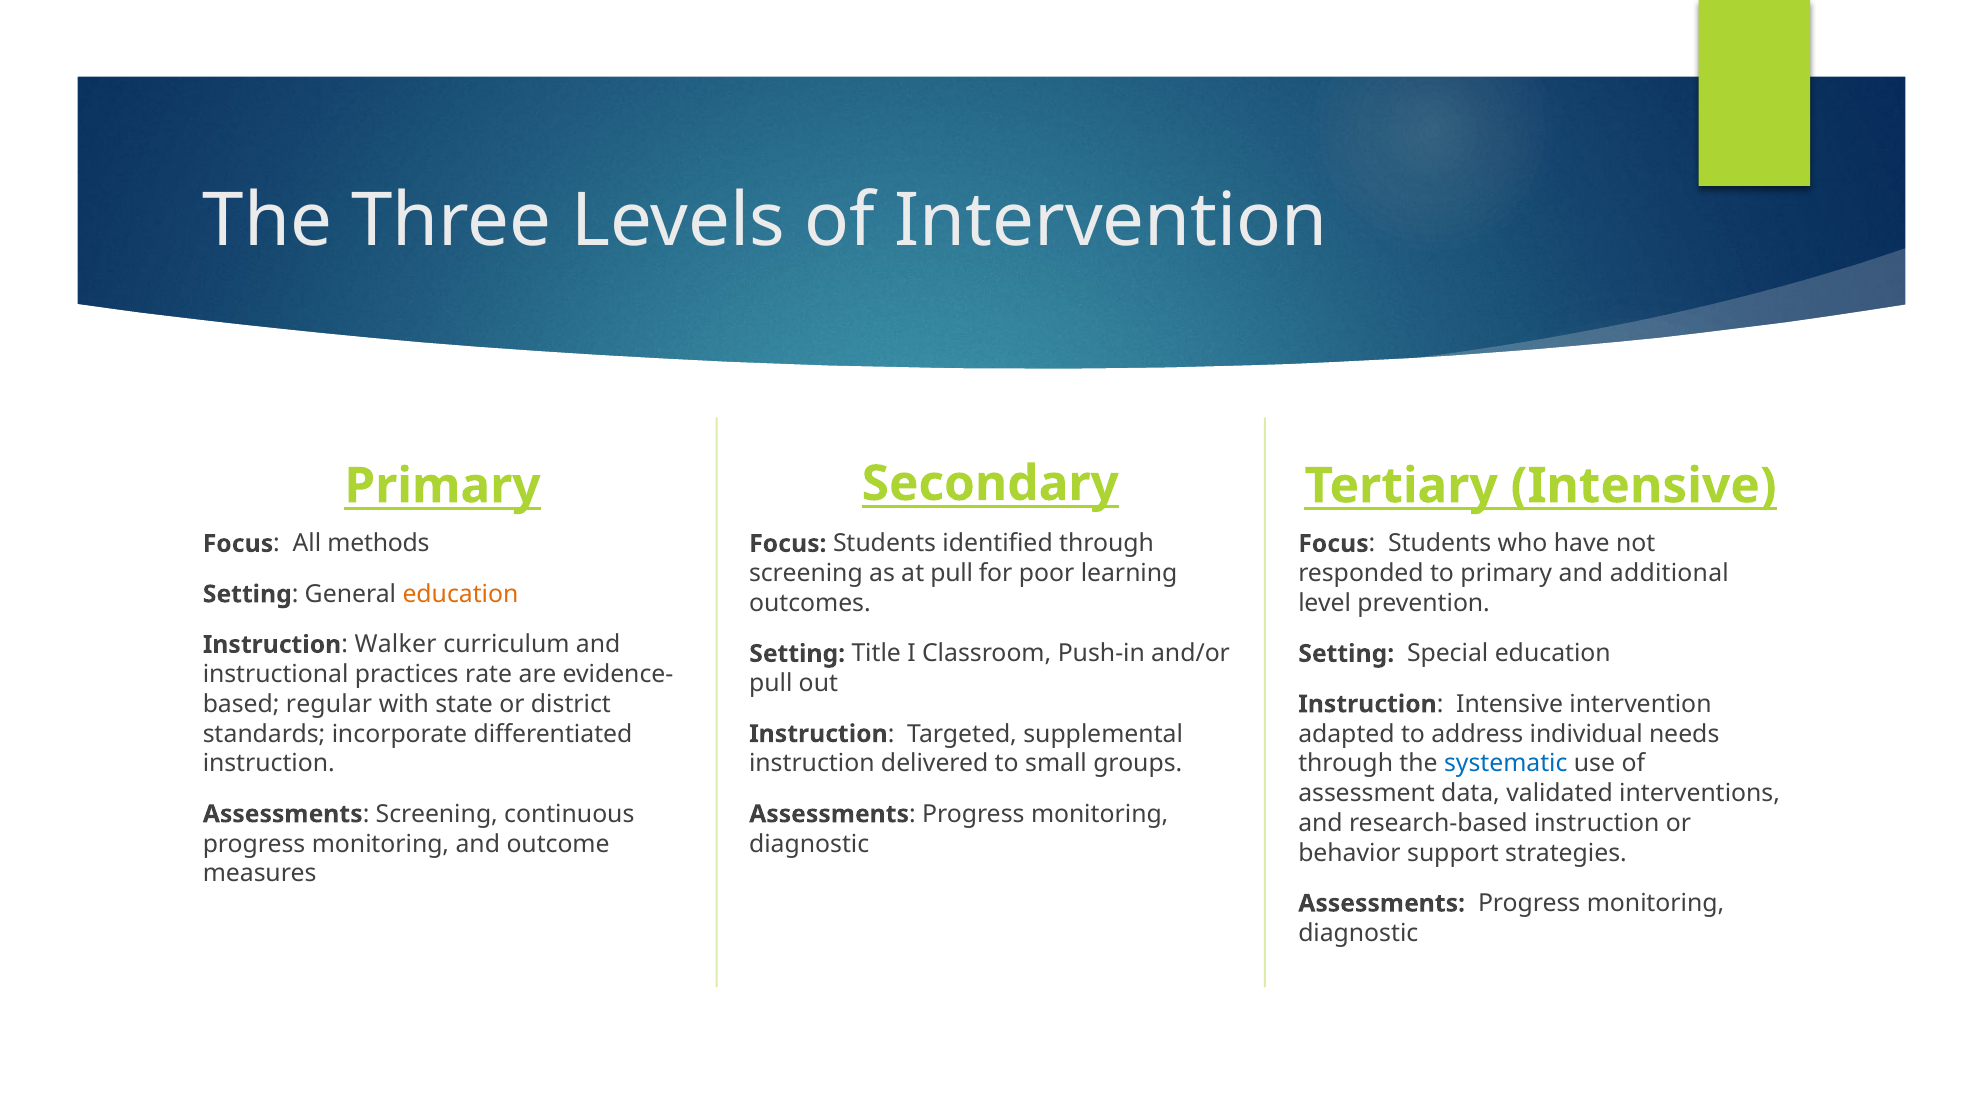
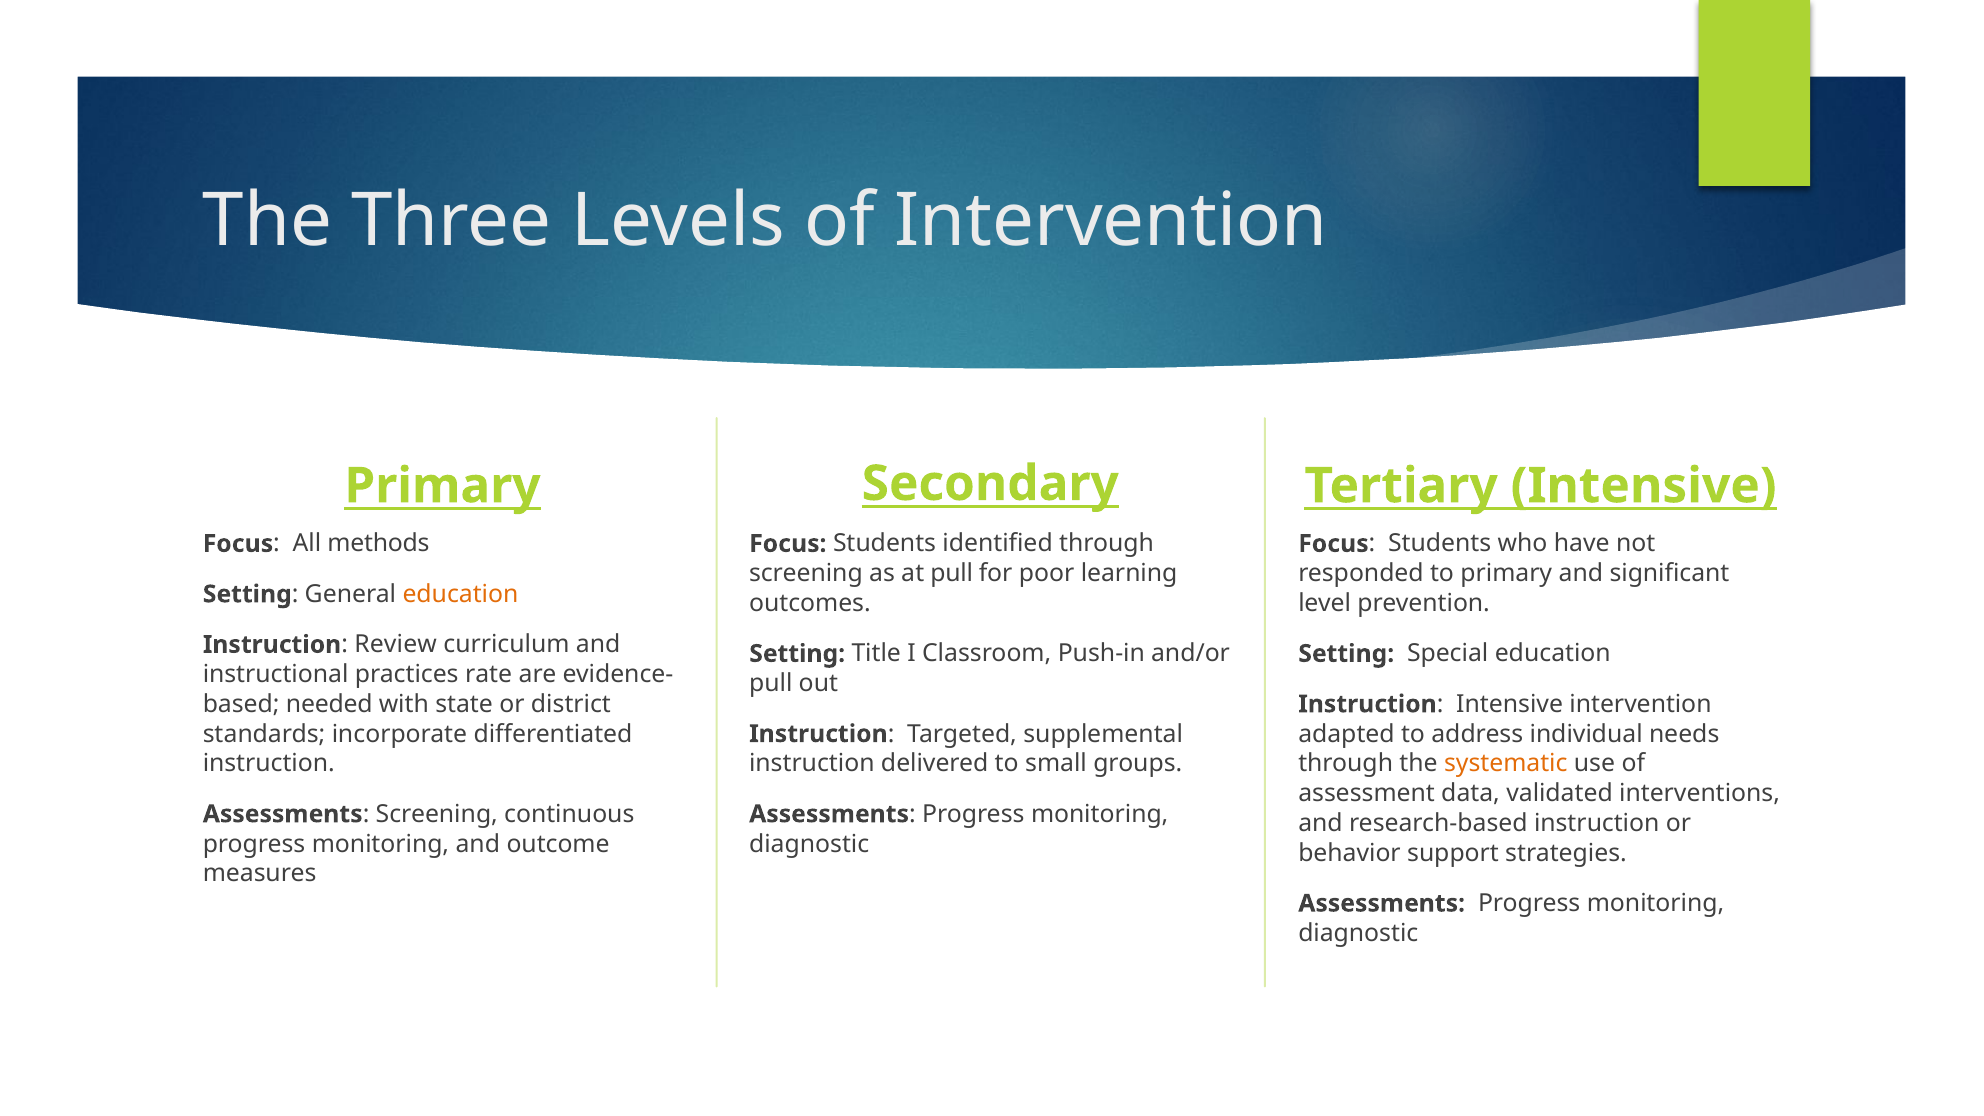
additional: additional -> significant (1669, 573)
Walker: Walker -> Review (396, 645)
regular: regular -> needed (329, 704)
systematic colour: blue -> orange (1506, 764)
